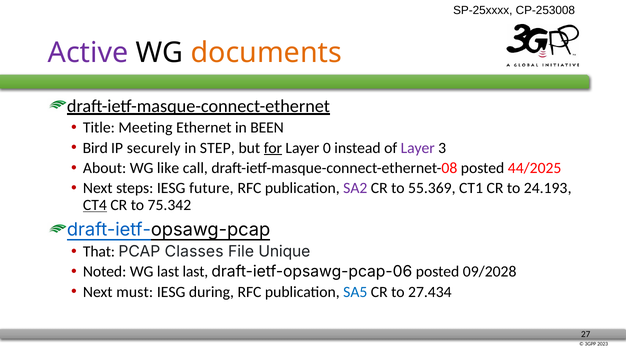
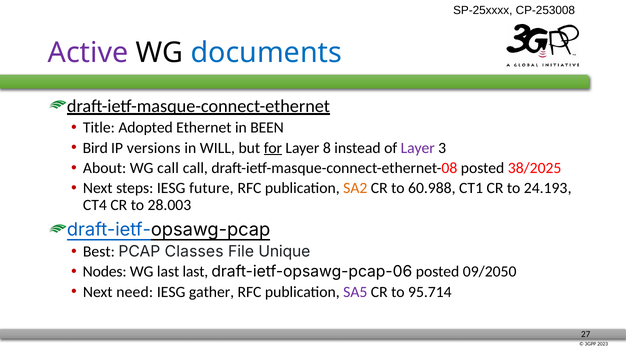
documents colour: orange -> blue (266, 53)
Meeting: Meeting -> Adopted (146, 128)
securely: securely -> versions (154, 148)
STEP: STEP -> WILL (217, 148)
0: 0 -> 8 (327, 148)
WG like: like -> call (168, 168)
44/2025: 44/2025 -> 38/2025 (535, 168)
SA2 colour: purple -> orange (355, 188)
55.369: 55.369 -> 60.988 (432, 188)
CT4 underline: present -> none (95, 205)
75.342: 75.342 -> 28.003 (169, 205)
That: That -> Best (99, 252)
Noted: Noted -> Nodes (105, 272)
09/2028: 09/2028 -> 09/2050 (490, 272)
must: must -> need (135, 292)
during: during -> gather (211, 292)
SA5 colour: blue -> purple (355, 292)
27.434: 27.434 -> 95.714 (430, 292)
